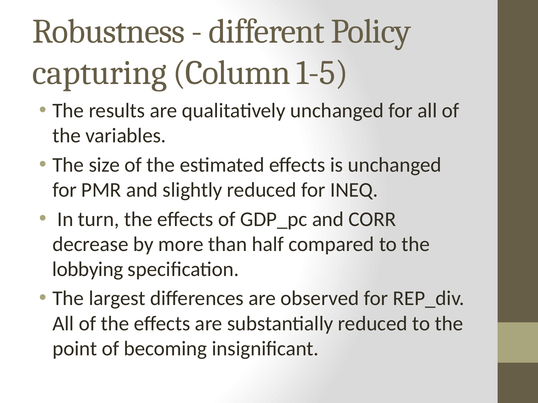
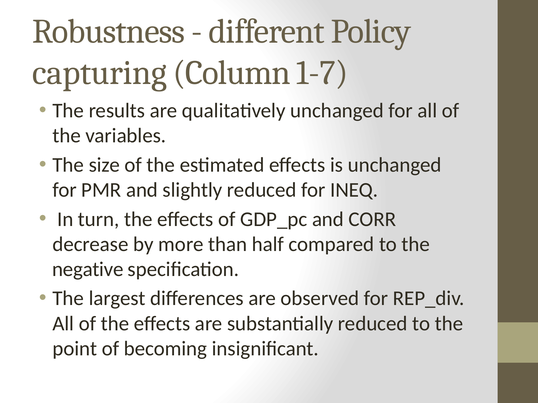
1-5: 1-5 -> 1-7 (322, 73)
lobbying: lobbying -> negative (88, 270)
